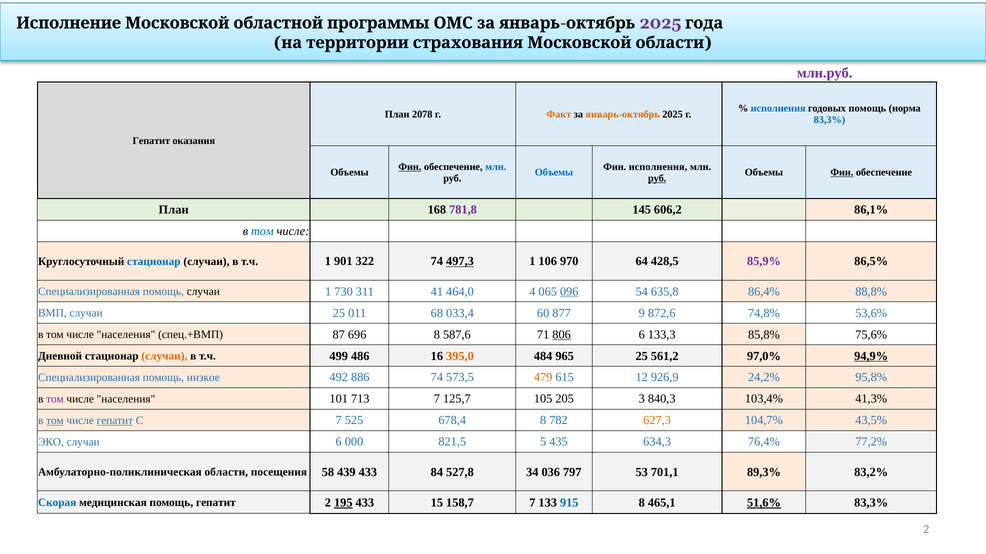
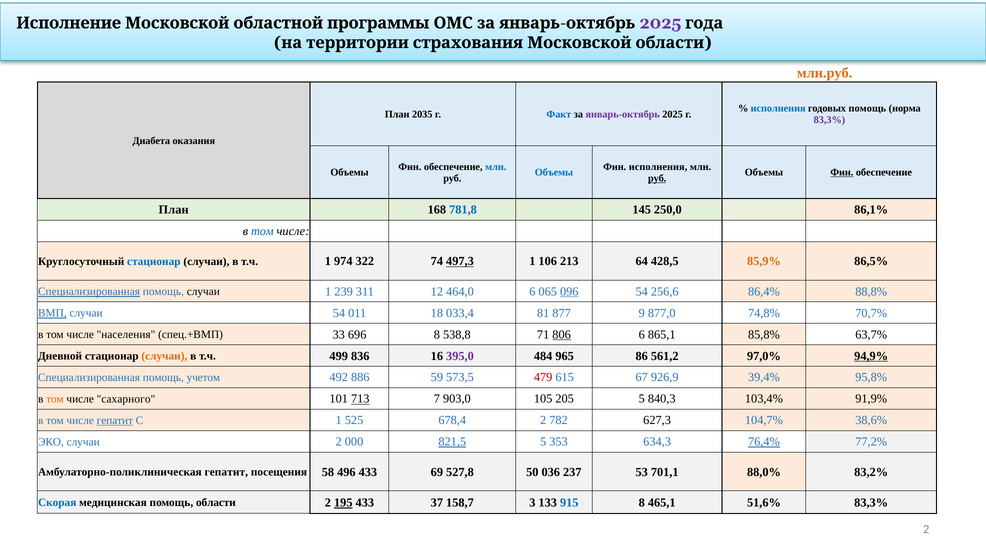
млн.руб colour: purple -> orange (825, 73)
2078: 2078 -> 2035 (422, 114)
Факт colour: orange -> blue (559, 114)
январь-октябрь colour: orange -> purple (623, 114)
83,3% colour: blue -> purple (829, 120)
Гепатит: Гепатит -> Диабета (151, 141)
Фин underline: present -> none (410, 167)
781,8 colour: purple -> blue (463, 210)
606,2: 606,2 -> 250,0 (668, 210)
901: 901 -> 974 (343, 262)
970: 970 -> 213 (569, 262)
85,9% colour: purple -> orange (764, 262)
Специализированная underline: none -> present (89, 292)
730: 730 -> 239 (344, 292)
41: 41 -> 12 (437, 292)
464,0 4: 4 -> 6 (532, 292)
635,8: 635,8 -> 256,6 (665, 292)
ВМП underline: none -> present (52, 313)
случаи 25: 25 -> 54 (339, 313)
68: 68 -> 18 (437, 313)
60: 60 -> 81 (543, 313)
872,6: 872,6 -> 877,0 (662, 313)
53,6%: 53,6% -> 70,7% (871, 313)
87: 87 -> 33 (339, 335)
587,6: 587,6 -> 538,8 (457, 335)
133,3: 133,3 -> 865,1 (662, 335)
75,6%: 75,6% -> 63,7% (871, 335)
486: 486 -> 836 (360, 356)
395,0 colour: orange -> purple (460, 356)
965 25: 25 -> 86 (642, 356)
низкое: низкое -> учетом (203, 378)
886 74: 74 -> 59 (437, 378)
479 colour: orange -> red (543, 378)
12: 12 -> 67 (642, 378)
24,2%: 24,2% -> 39,4% (764, 378)
том colour: purple -> orange (55, 399)
населения: населения -> сахарного (126, 399)
713 underline: none -> present (360, 399)
125,7: 125,7 -> 903,0 (457, 399)
205 3: 3 -> 5 (642, 399)
41,3%: 41,3% -> 91,9% (871, 399)
том underline: present -> none (55, 421)
С 7: 7 -> 1 (339, 421)
678,4 8: 8 -> 2 (543, 421)
627,3 colour: orange -> black (657, 421)
43,5%: 43,5% -> 38,6% (871, 421)
случаи 6: 6 -> 2 (339, 442)
821,5 underline: none -> present (452, 442)
435: 435 -> 353 (558, 442)
76,4% underline: none -> present (764, 442)
Амбулаторно-поликлиническая области: области -> гепатит (226, 472)
439: 439 -> 496 (346, 472)
84: 84 -> 69 (437, 472)
34: 34 -> 50 (532, 472)
797: 797 -> 237 (572, 472)
89,3%: 89,3% -> 88,0% (764, 472)
помощь гепатит: гепатит -> области (216, 503)
15: 15 -> 37 (437, 503)
158,7 7: 7 -> 3 (532, 503)
51,6% underline: present -> none (764, 503)
